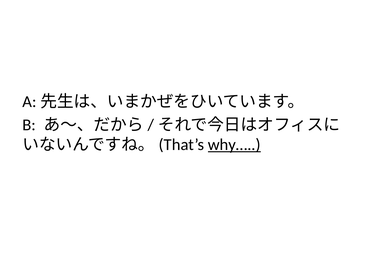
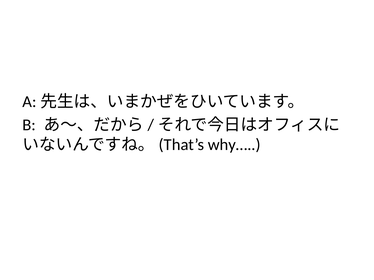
why… underline: present -> none (234, 145)
